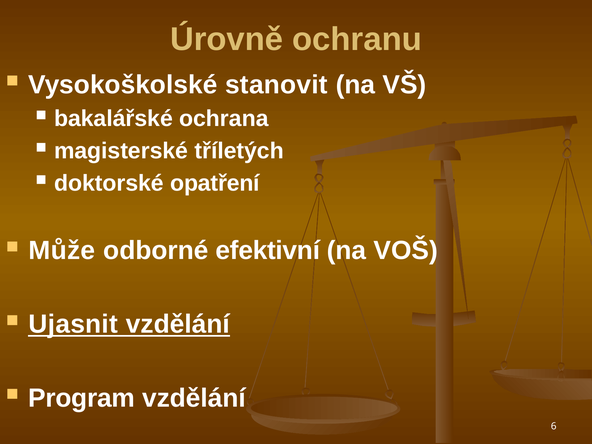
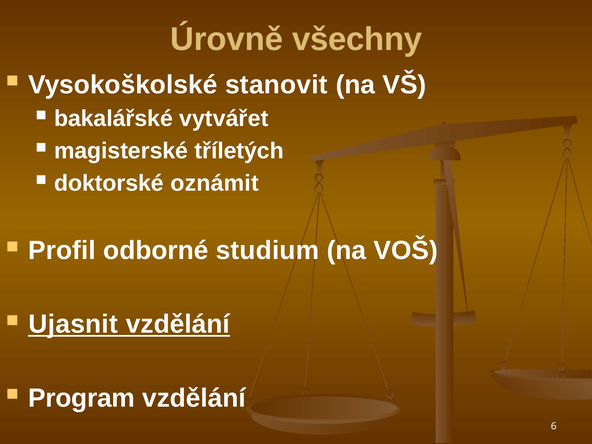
ochranu: ochranu -> všechny (357, 39)
ochrana: ochrana -> vytvářet (224, 119)
opatření: opatření -> oznámit (215, 183)
Může: Může -> Profil (62, 251)
efektivní: efektivní -> studium (268, 251)
